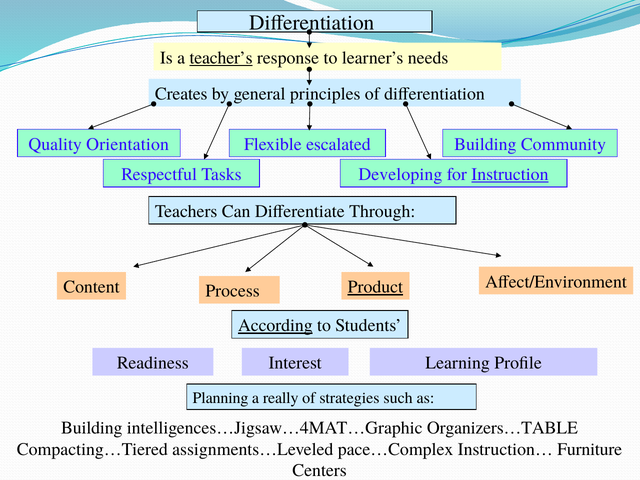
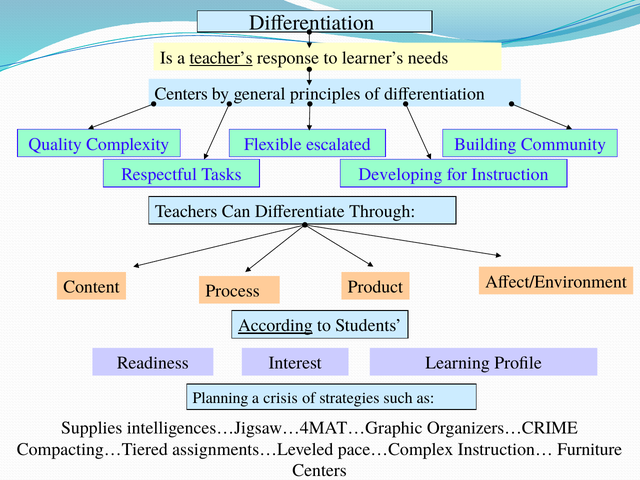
Creates: Creates -> Centers (181, 94)
Orientation: Orientation -> Complexity (128, 144)
Instruction underline: present -> none (510, 174)
Product underline: present -> none (375, 287)
really: really -> crisis (281, 398)
Building: Building -> Supplies (92, 428)
Organizers…TABLE: Organizers…TABLE -> Organizers…CRIME (502, 428)
